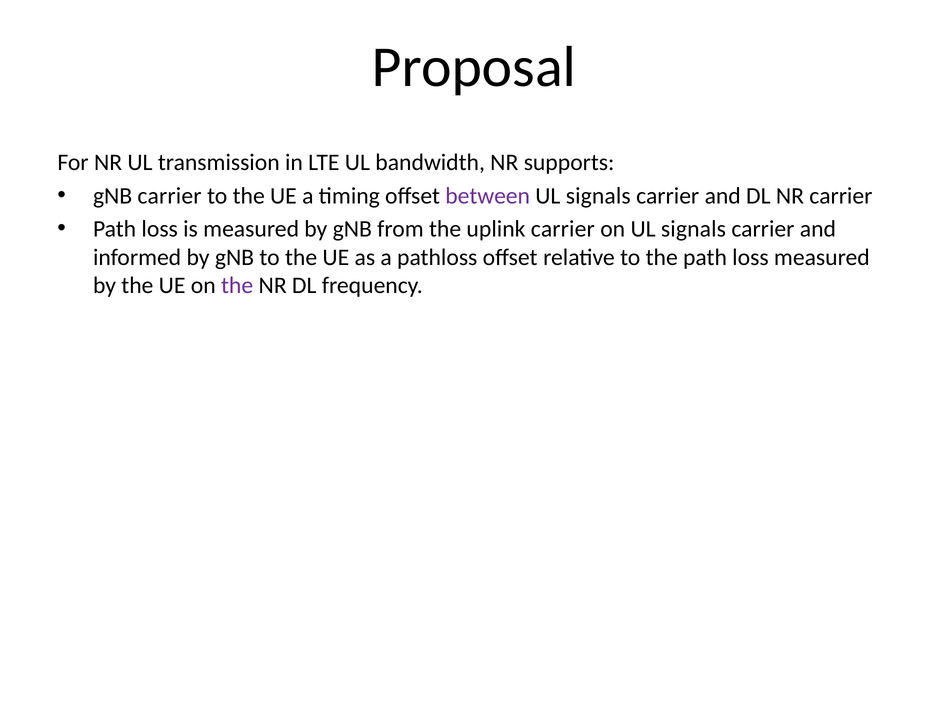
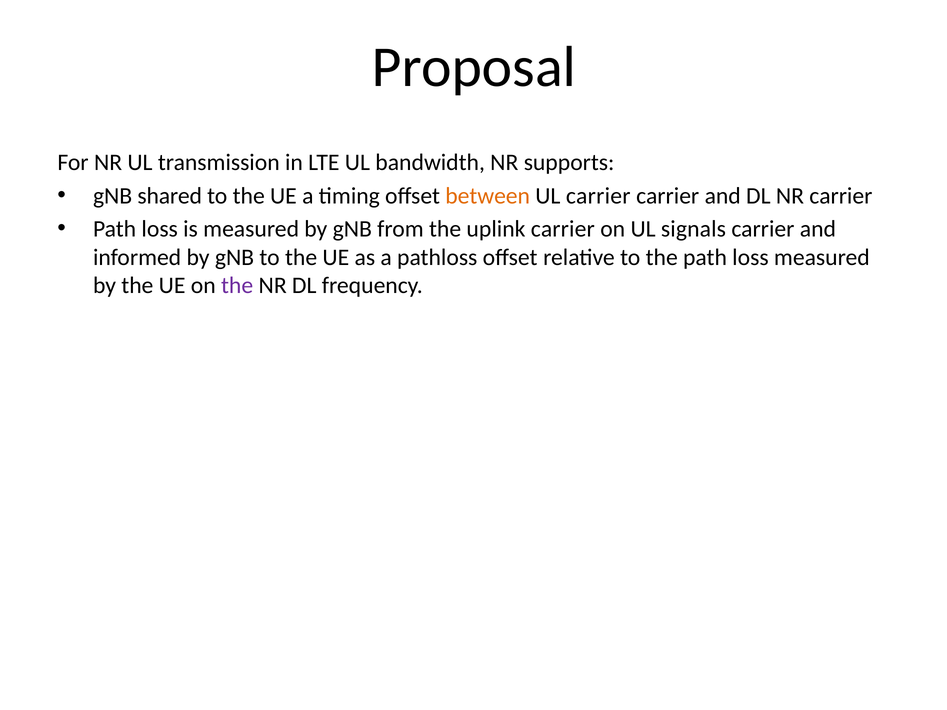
gNB carrier: carrier -> shared (170, 196)
between colour: purple -> orange (488, 196)
signals: signals -> carrier (598, 196)
